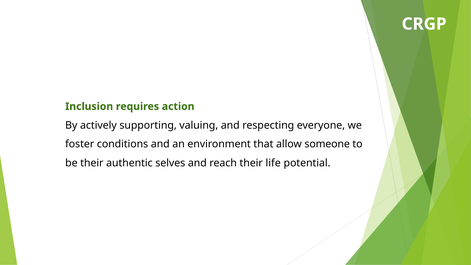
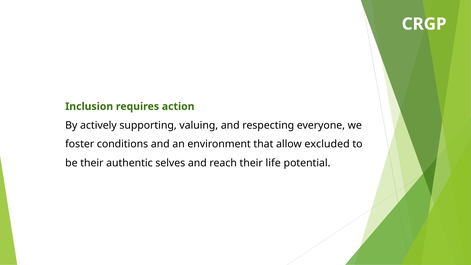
someone: someone -> excluded (327, 144)
